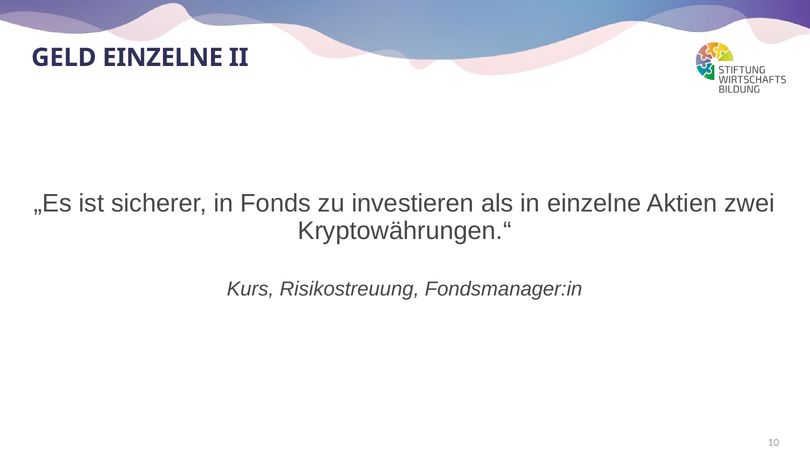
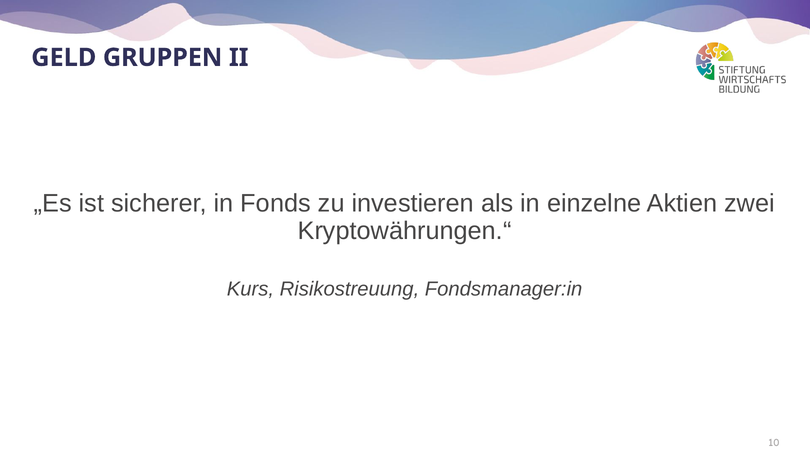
GELD EINZELNE: EINZELNE -> GRUPPEN (163, 57)
